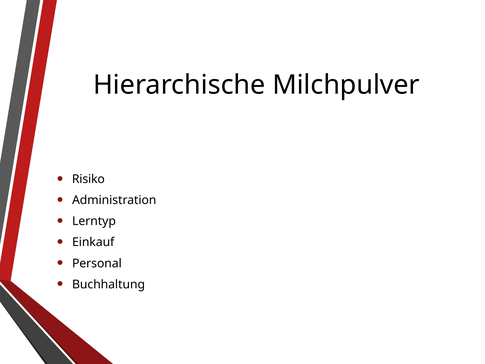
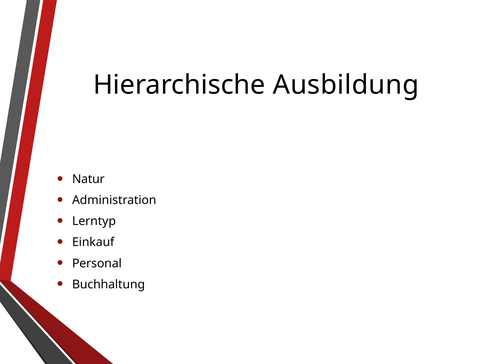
Milchpulver: Milchpulver -> Ausbildung (346, 85)
Risiko: Risiko -> Natur (88, 179)
